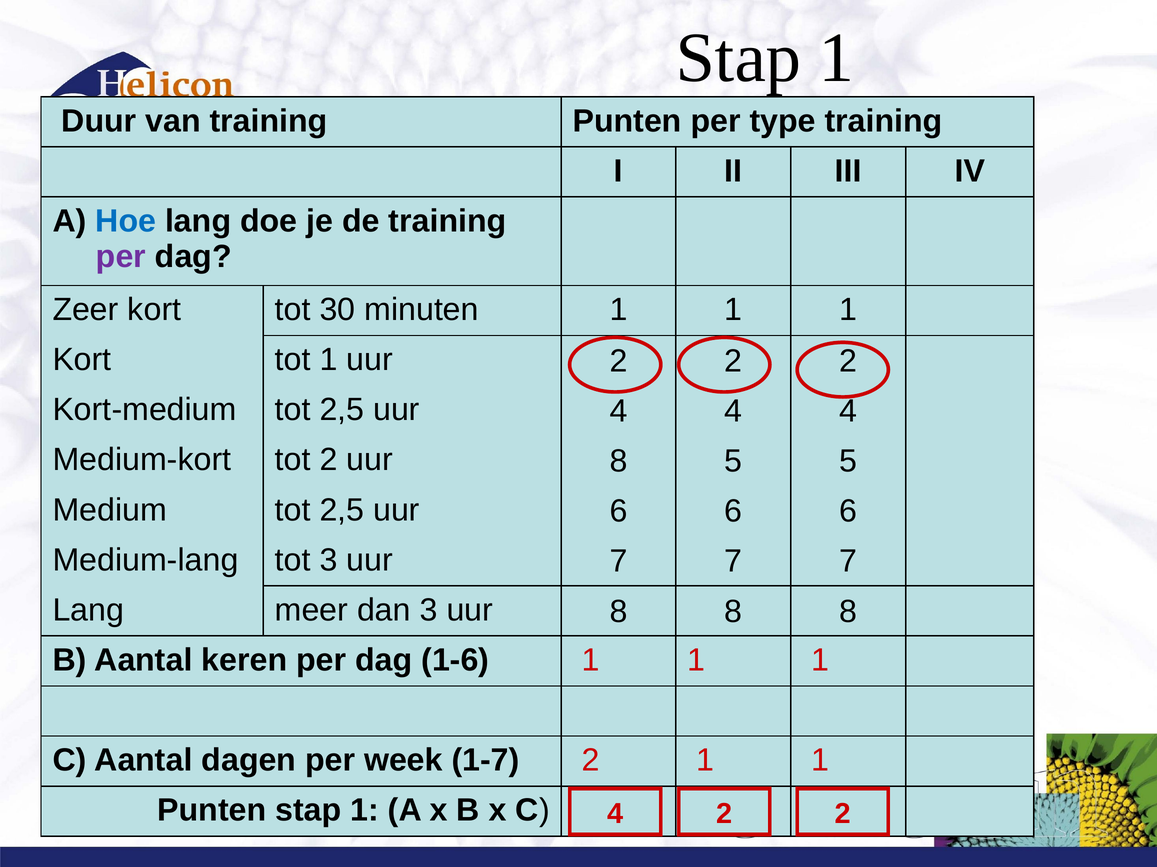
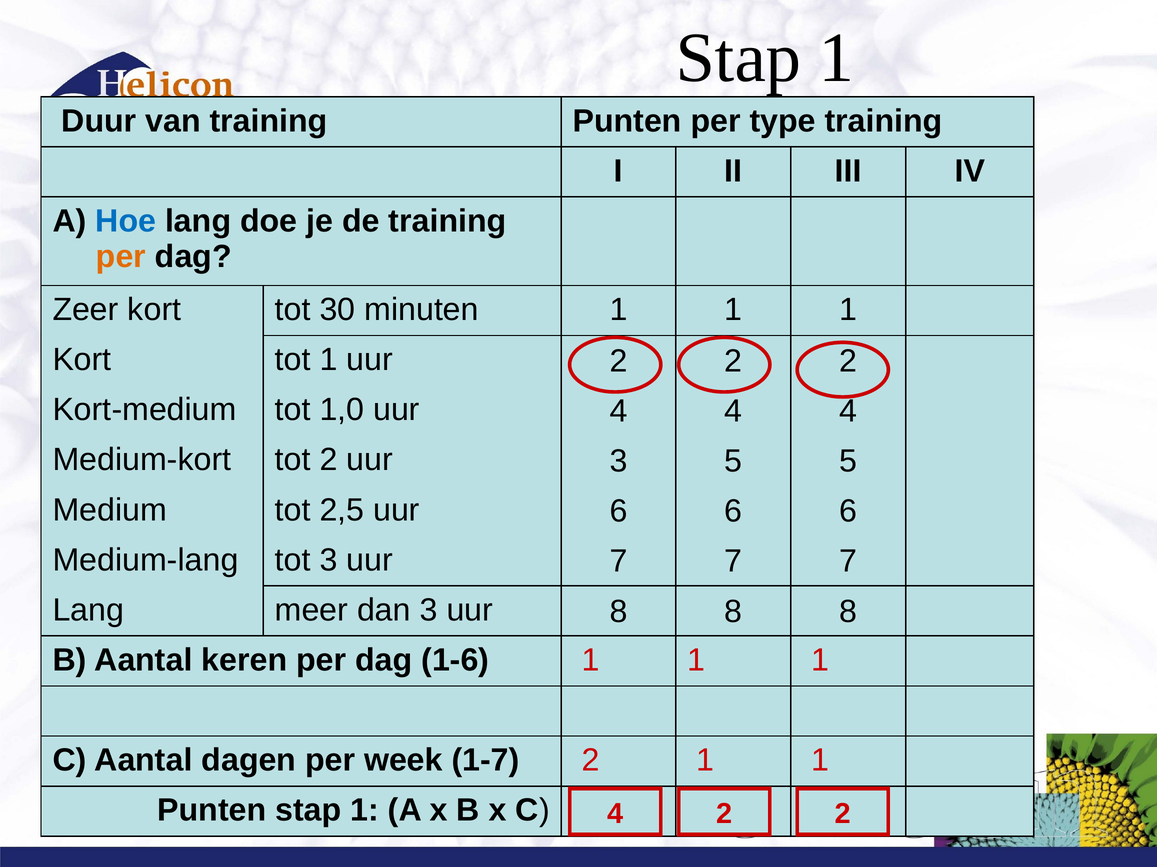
per colour: purple -> orange (121, 257)
Kort-medium tot 2,5: 2,5 -> 1,0 (342, 410)
2 uur 8: 8 -> 3 (619, 462)
